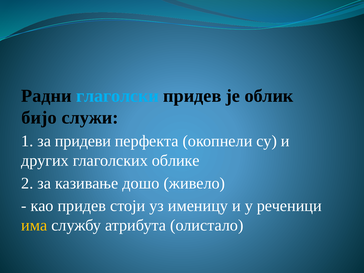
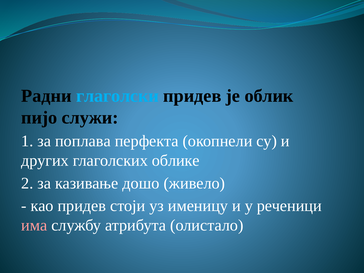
бијо: бијо -> пијо (39, 118)
придеви: придеви -> поплава (83, 141)
има colour: yellow -> pink (34, 225)
